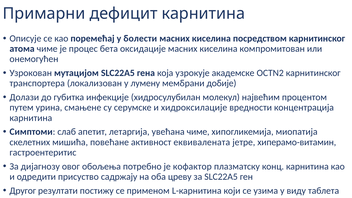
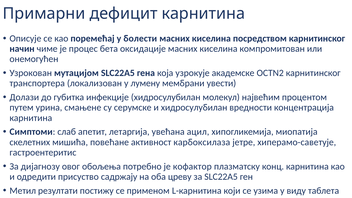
атома: атома -> начин (22, 49)
добије: добије -> увести (221, 83)
и хидроксилације: хидроксилације -> хидросулубилан (194, 108)
увећана чиме: чиме -> ацил (198, 132)
еквивалената: еквивалената -> карбоксилаза (202, 142)
хиперамо-витамин: хиперамо-витамин -> хиперамо-саветује (297, 142)
Другог: Другог -> Метил (23, 191)
